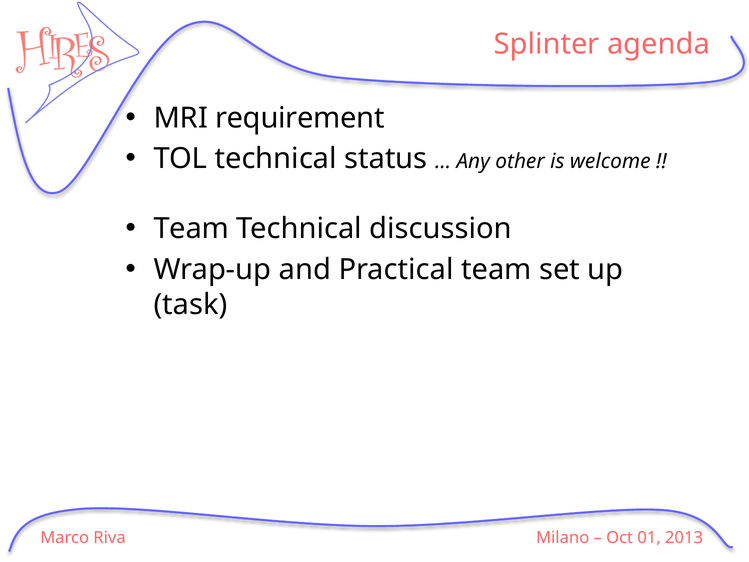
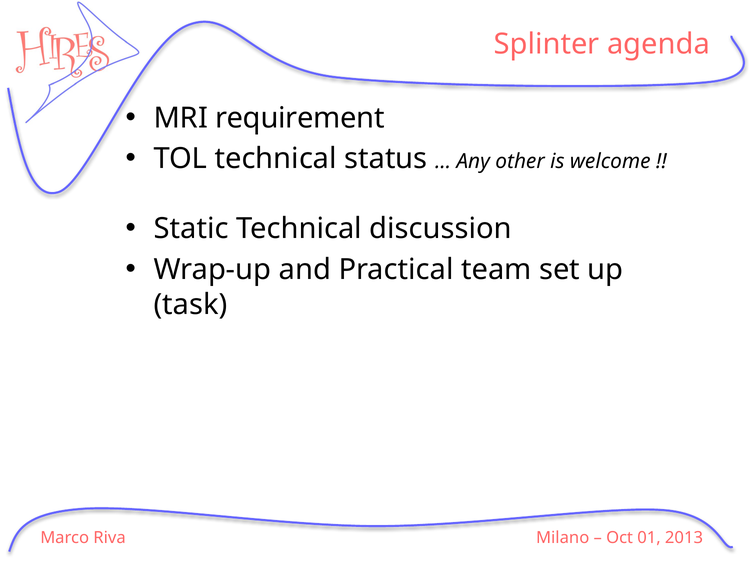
Team: Team -> Static (191, 229)
